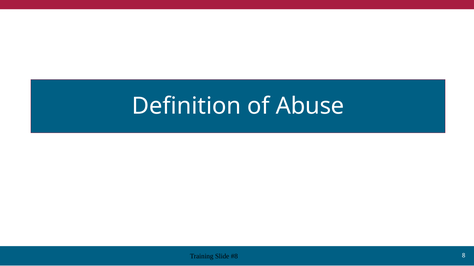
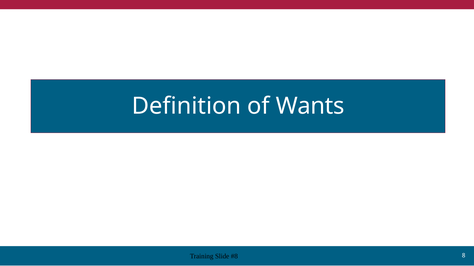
Abuse: Abuse -> Wants (310, 106)
